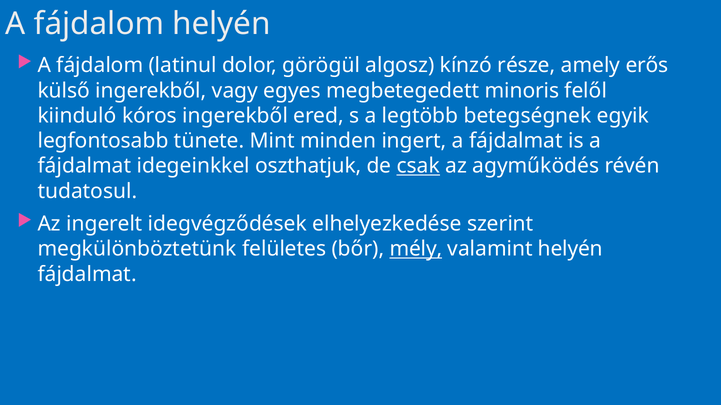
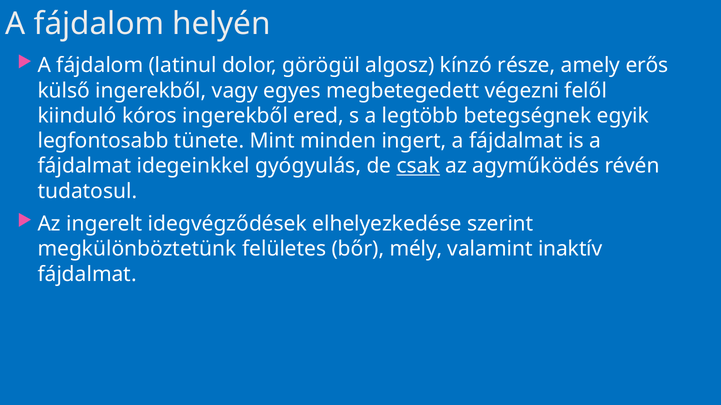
minoris: minoris -> végezni (522, 91)
oszthatjuk: oszthatjuk -> gyógyulás (308, 166)
mély underline: present -> none (416, 249)
valamint helyén: helyén -> inaktív (570, 249)
